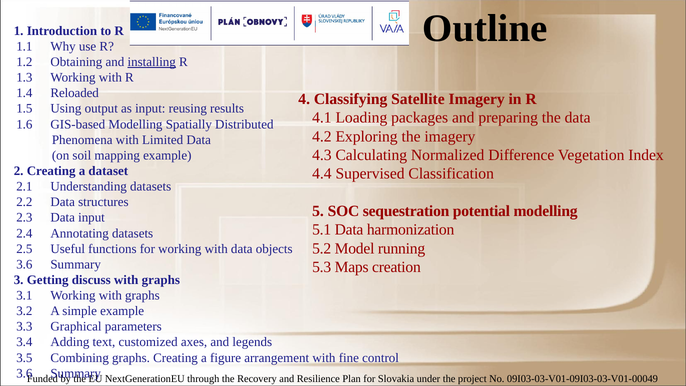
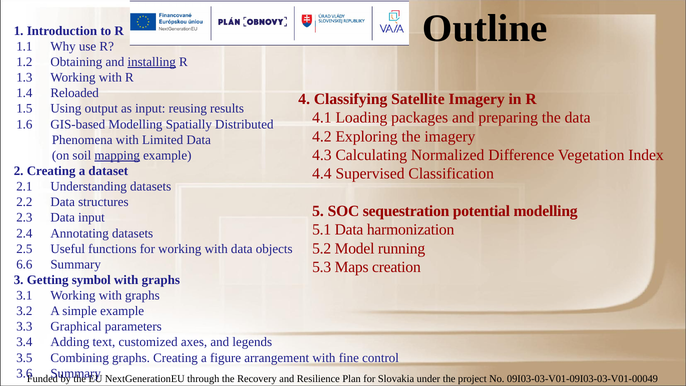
mapping underline: none -> present (117, 155)
3.6: 3.6 -> 6.6 (24, 264)
discuss: discuss -> symbol (91, 280)
